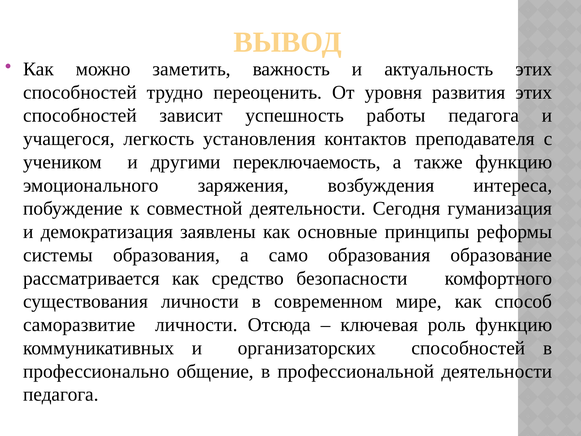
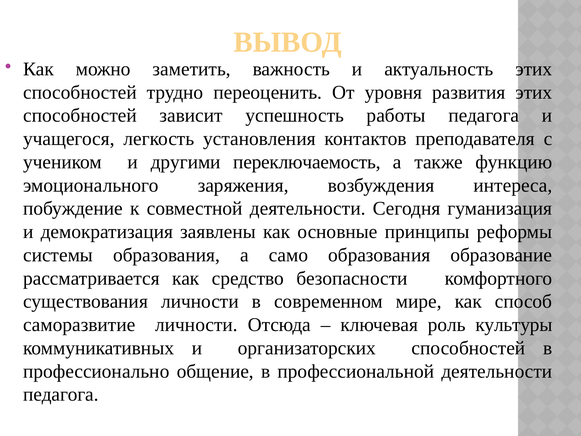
роль функцию: функцию -> культуры (514, 325)
